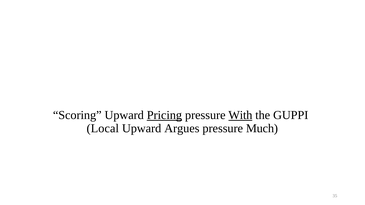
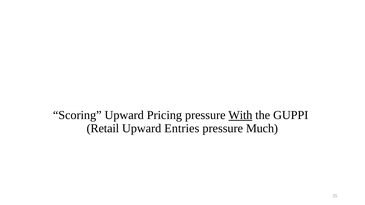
Pricing underline: present -> none (164, 115)
Local: Local -> Retail (103, 129)
Argues: Argues -> Entries (182, 129)
